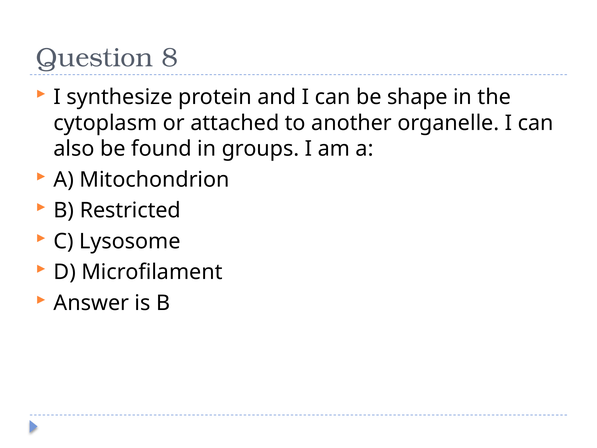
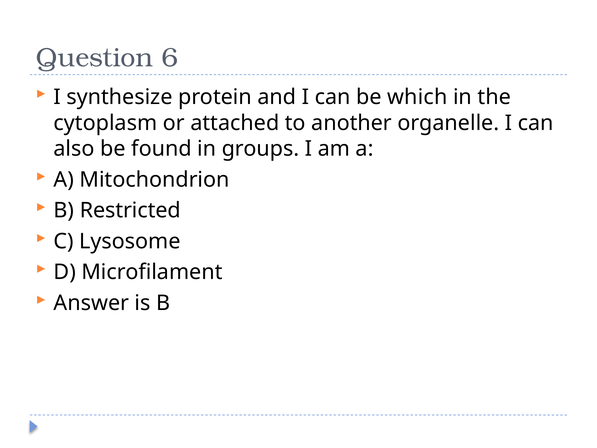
8: 8 -> 6 (170, 58)
shape: shape -> which (417, 97)
